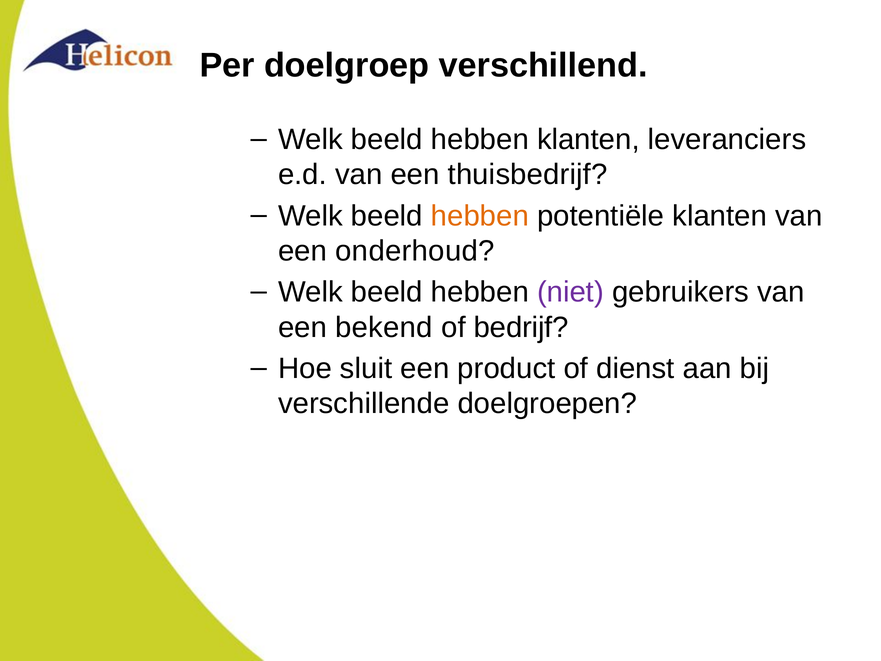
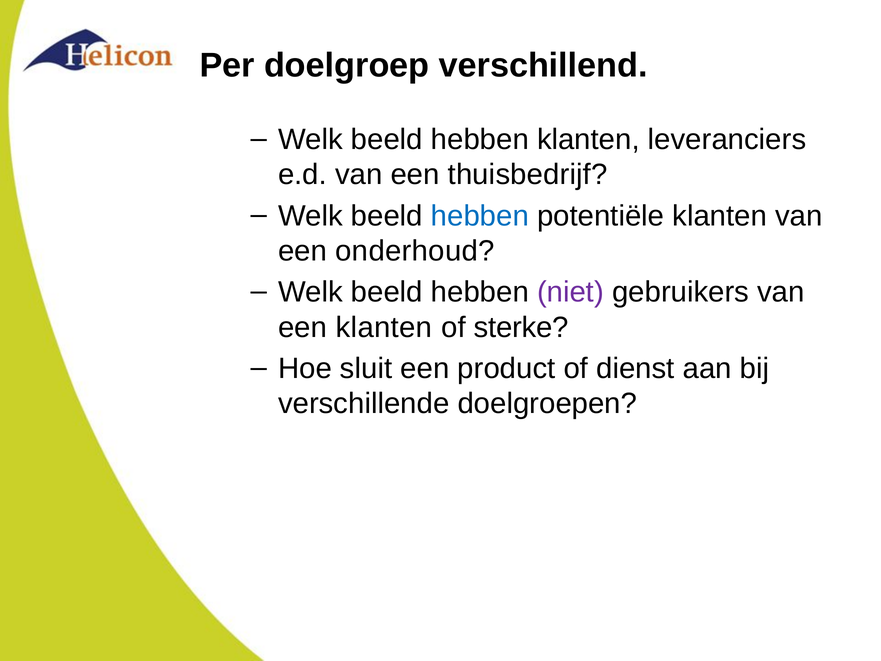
hebben colour: orange -> blue (480, 216)
een bekend: bekend -> klanten (384, 327)
bedrijf: bedrijf -> sterke (521, 327)
